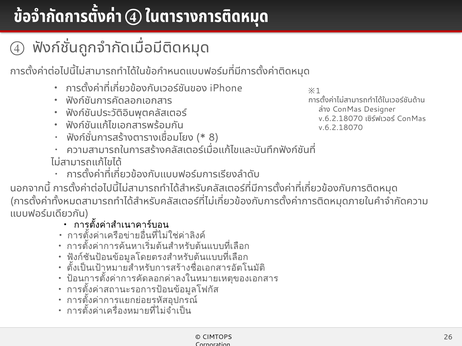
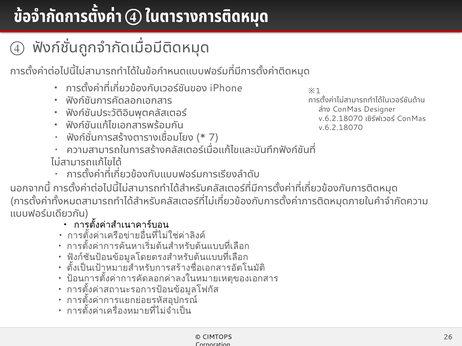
8: 8 -> 7 (214, 138)
